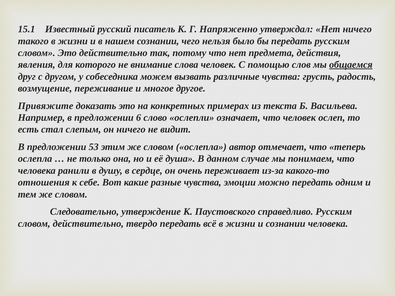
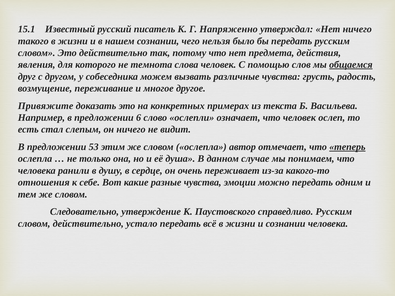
внимание: внимание -> темнота (151, 65)
теперь underline: none -> present (347, 147)
твердо: твердо -> устало (142, 224)
